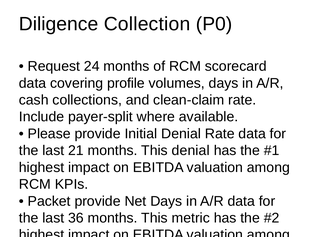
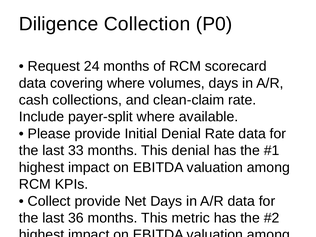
covering profile: profile -> where (126, 83)
21: 21 -> 33 (76, 151)
Packet: Packet -> Collect (49, 201)
